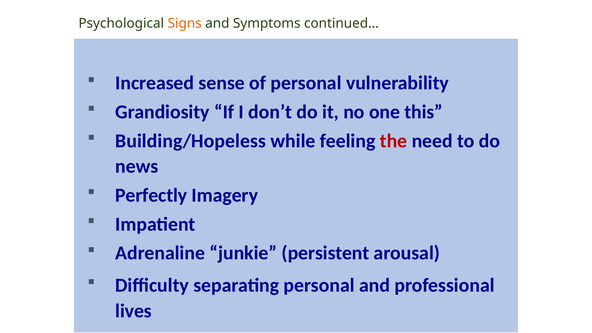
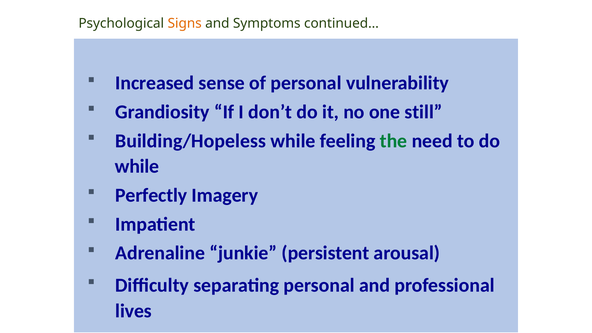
this: this -> still (424, 112)
the colour: red -> green (394, 141)
news: news -> while (137, 166)
